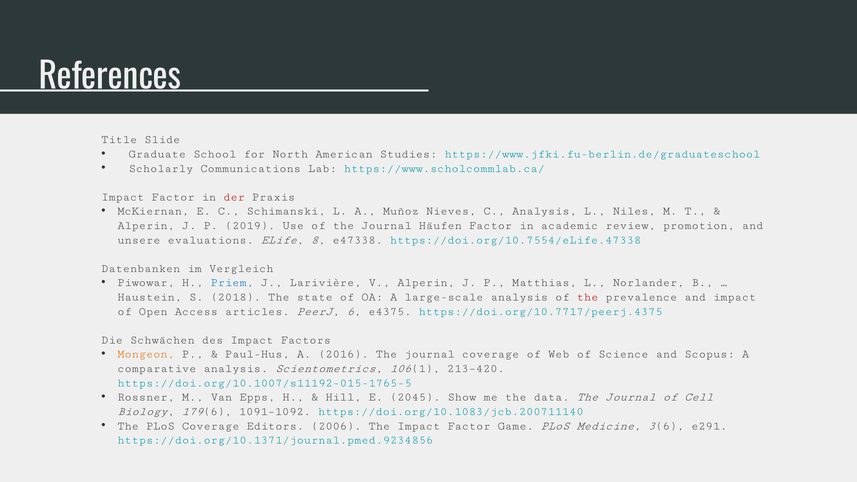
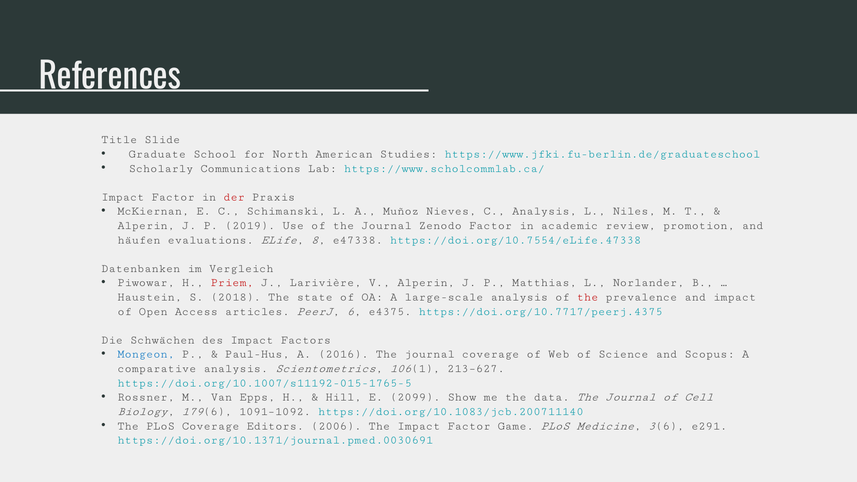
Häufen: Häufen -> Zenodo (440, 225)
unsere: unsere -> häufen (139, 240)
Priem colour: blue -> red (232, 283)
Mongeon colour: orange -> blue (146, 354)
213–420: 213–420 -> 213–627 (476, 368)
2045: 2045 -> 2099 (415, 397)
https://doi.org/10.1371/journal.pmed.9234856: https://doi.org/10.1371/journal.pmed.9234856 -> https://doi.org/10.1371/journal.pmed.0030691 (275, 440)
